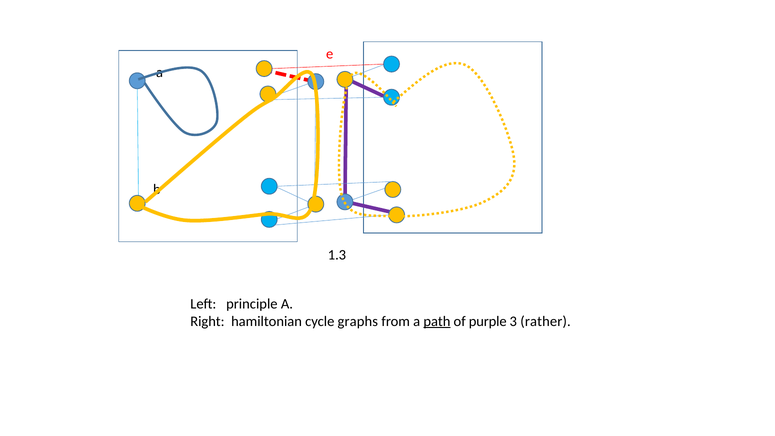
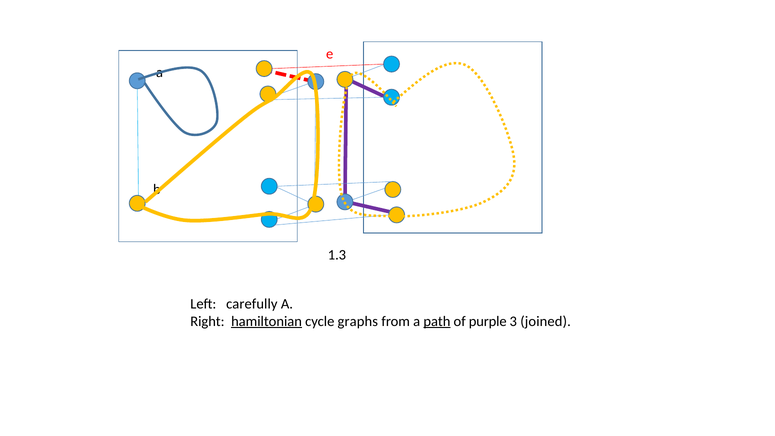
principle: principle -> carefully (252, 304)
hamiltonian underline: none -> present (267, 321)
rather: rather -> joined (546, 321)
